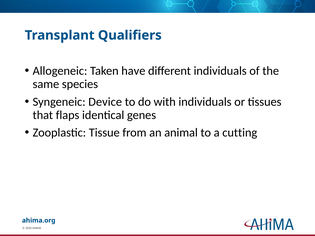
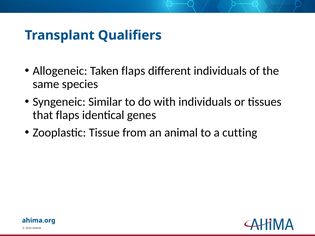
Taken have: have -> flaps (133, 71)
Device: Device -> Similar (105, 102)
